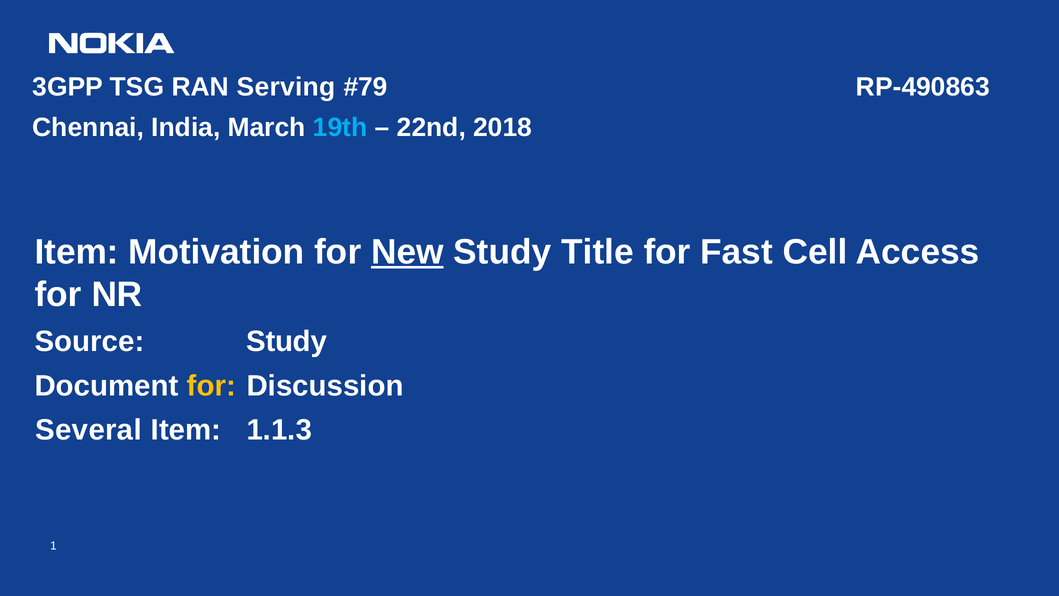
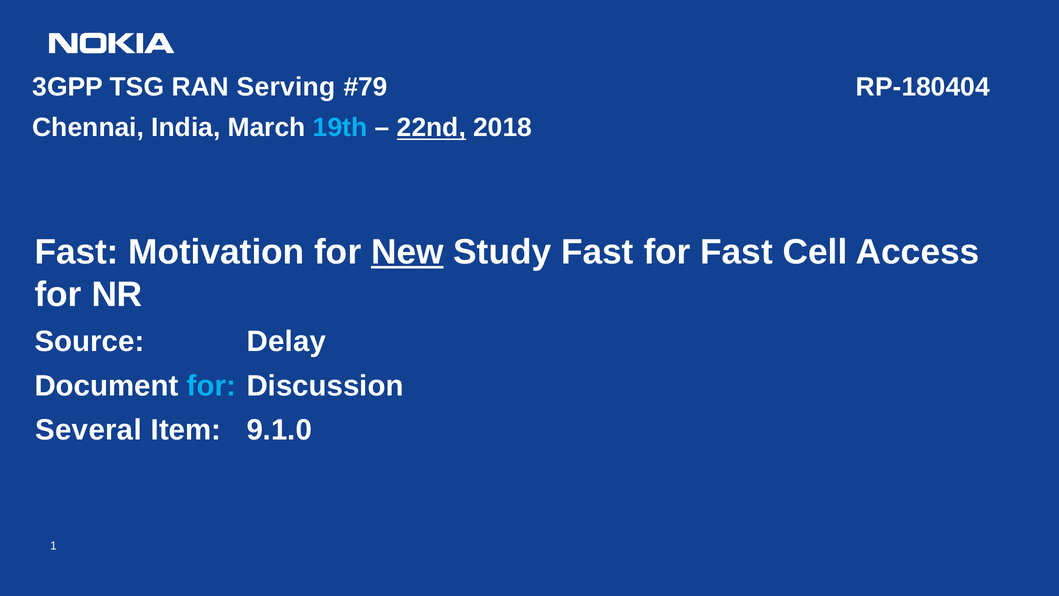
RP-490863: RP-490863 -> RP-180404 (923, 87)
22nd underline: none -> present (431, 128)
Item: Item -> Fast (77, 252)
Study Title: Title -> Fast (598, 252)
Source Study: Study -> Delay (286, 342)
for colour: yellow -> light blue (211, 386)
1.1.3: 1.1.3 -> 9.1.0 (279, 430)
